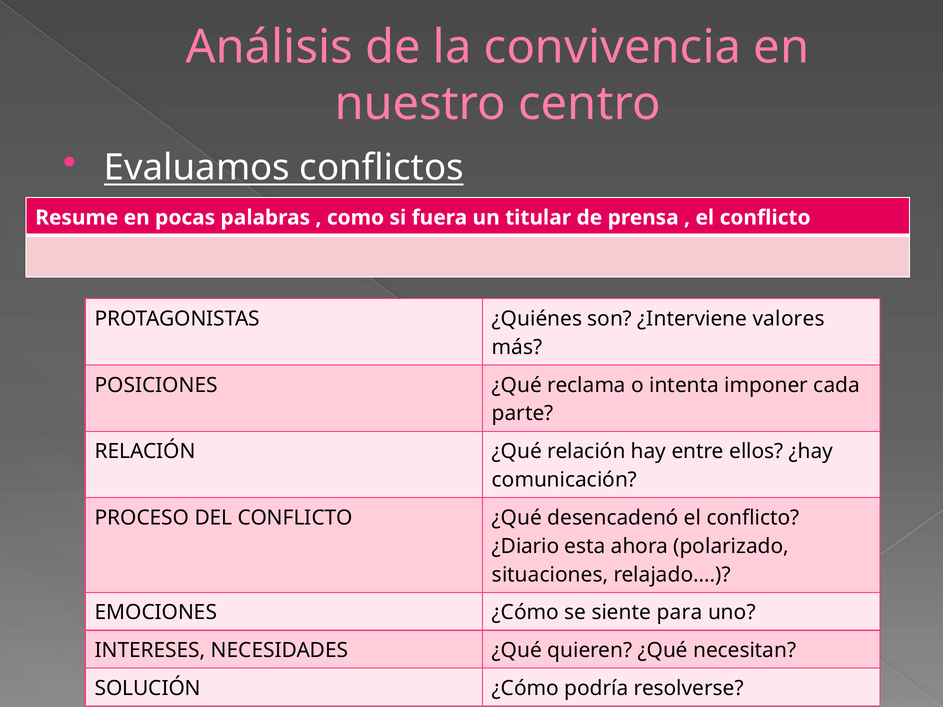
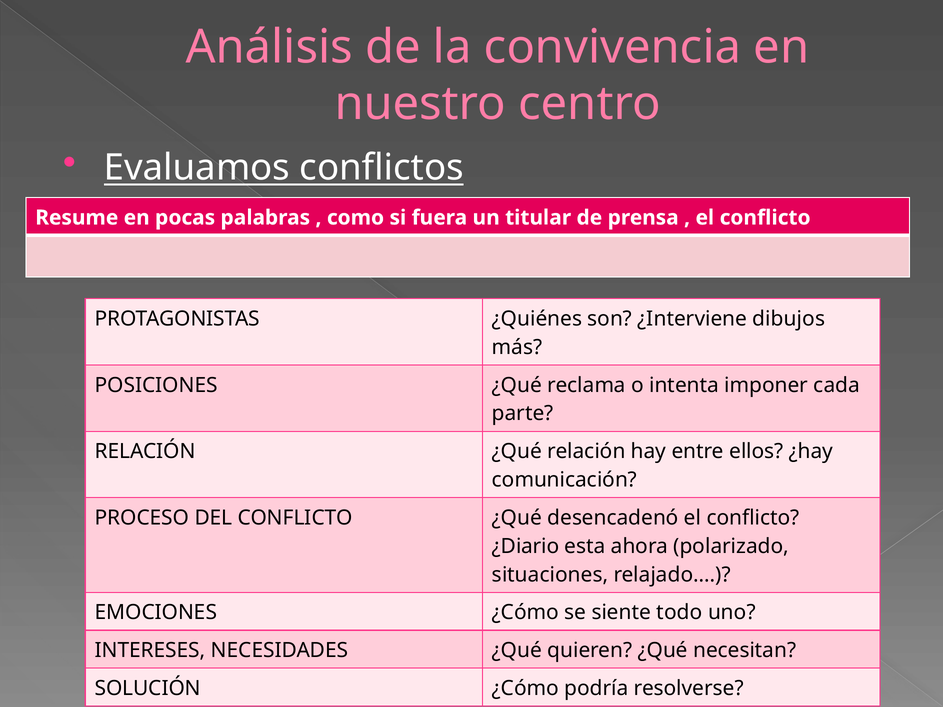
valores: valores -> dibujos (789, 319)
para: para -> todo (679, 613)
